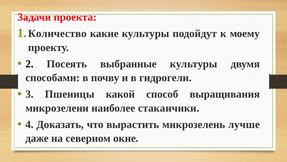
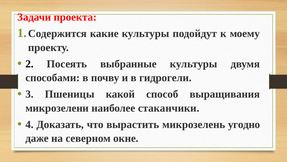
Количество: Количество -> Содержится (57, 34)
лучше: лучше -> угодно (244, 124)
